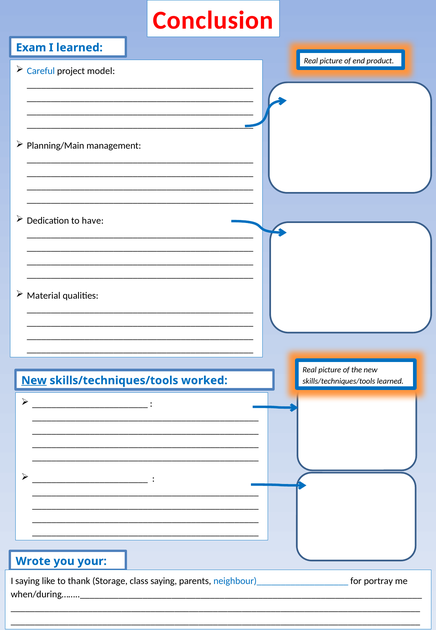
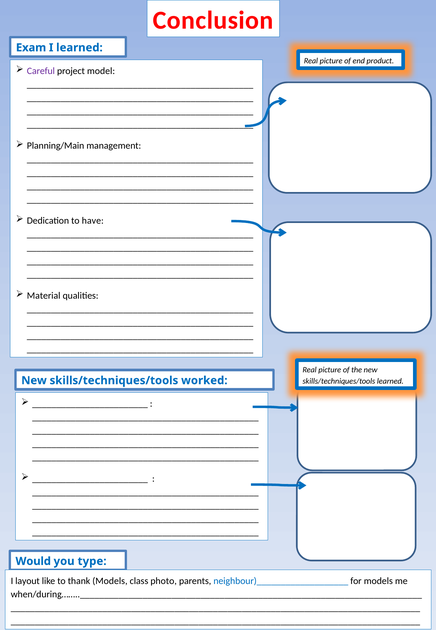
Careful colour: blue -> purple (41, 71)
New underline: present -> none (34, 380)
Wrote: Wrote -> Would (33, 561)
your: your -> type (92, 561)
I saying: saying -> layout (28, 581)
thank Storage: Storage -> Models (110, 581)
class saying: saying -> photo (164, 581)
for portray: portray -> models (378, 581)
